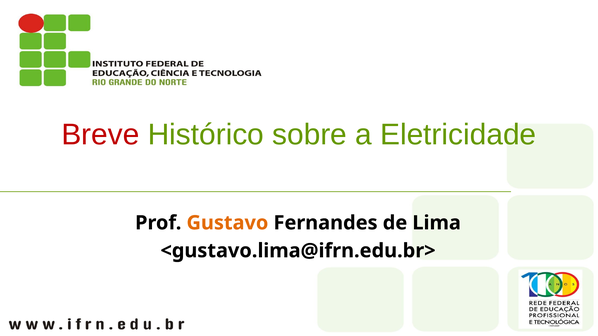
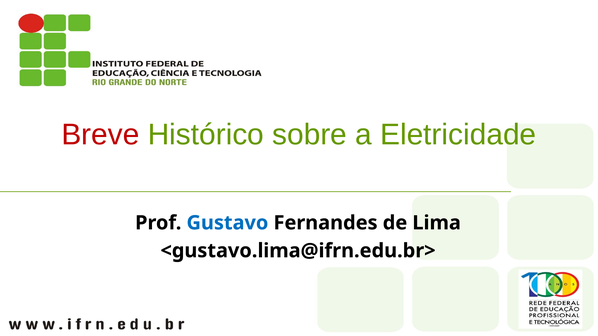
Gustavo colour: orange -> blue (227, 223)
